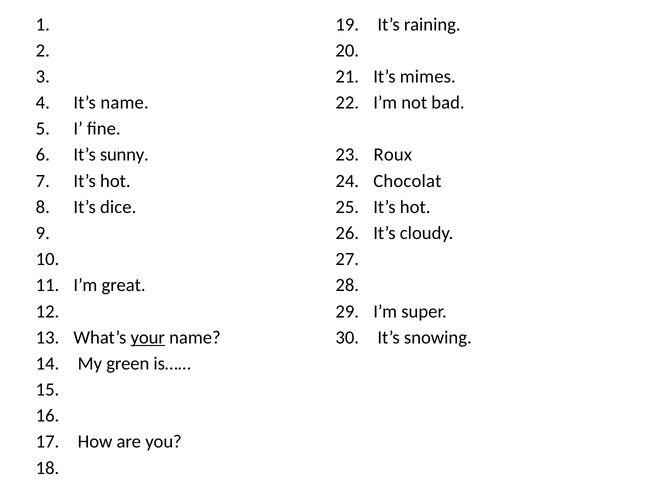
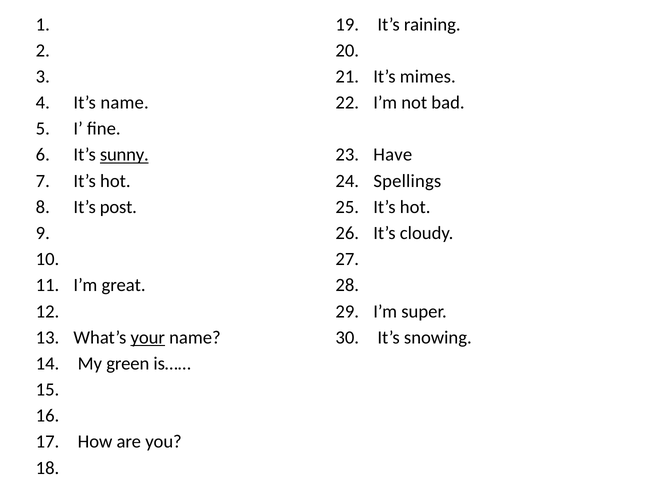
sunny underline: none -> present (124, 155)
Roux: Roux -> Have (393, 155)
Chocolat: Chocolat -> Spellings (407, 181)
dice: dice -> post (118, 207)
